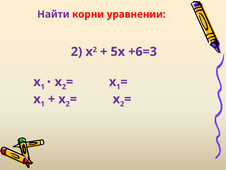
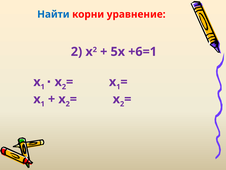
Найти colour: purple -> blue (53, 14)
уравнении: уравнении -> уравнение (136, 14)
+6=3: +6=3 -> +6=1 (143, 52)
